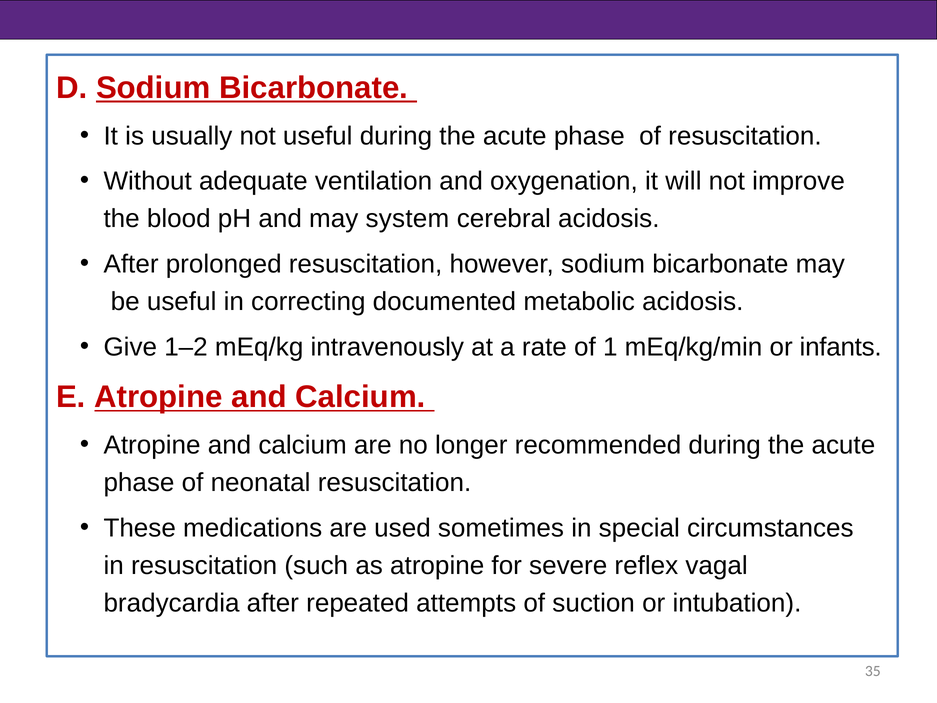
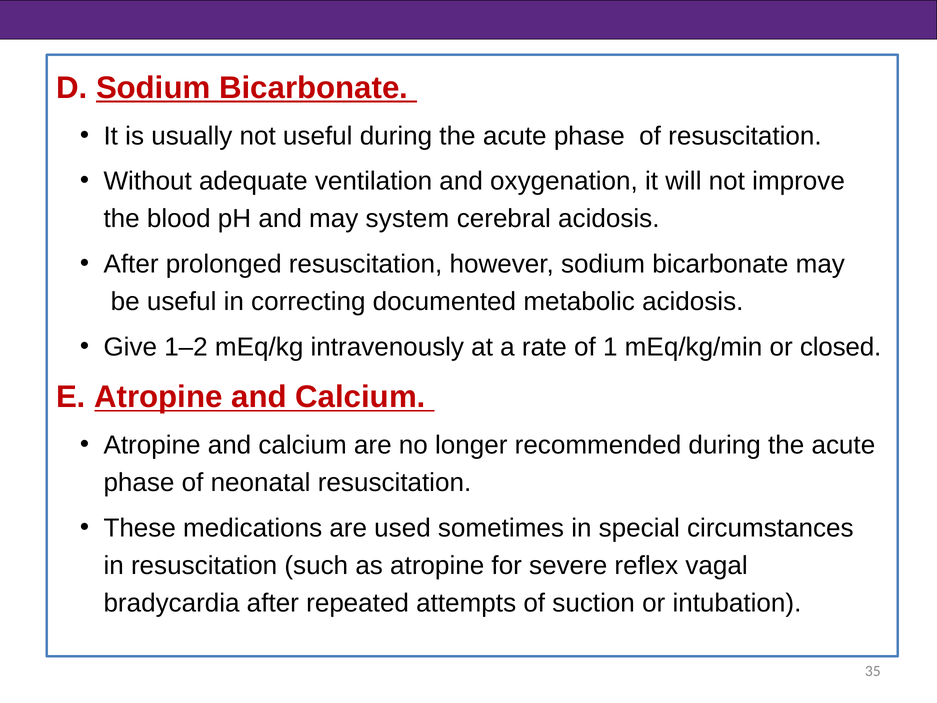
infants: infants -> closed (841, 347)
